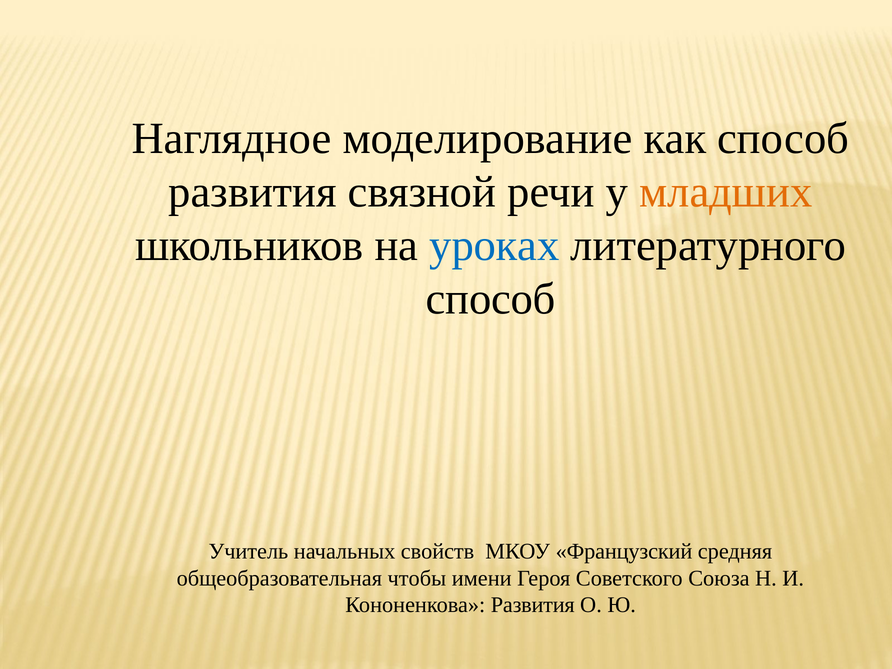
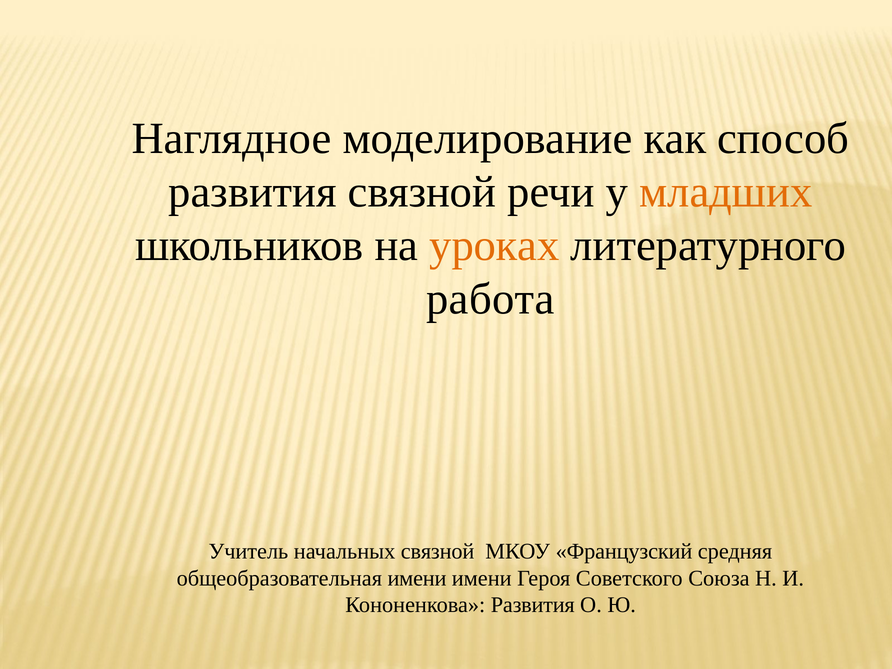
уроках colour: blue -> orange (494, 245)
способ: способ -> работа (490, 299)
начальных свойств: свойств -> связной (438, 552)
общеобразовательная чтобы: чтобы -> имени (417, 578)
